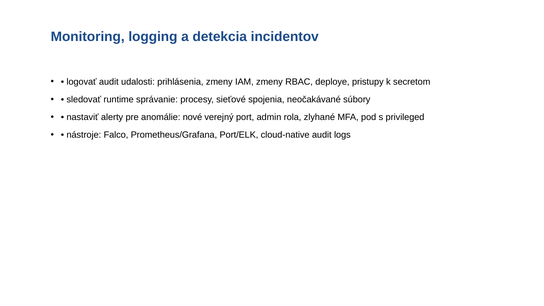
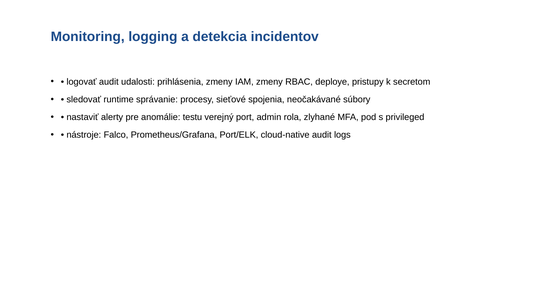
nové: nové -> testu (192, 117)
